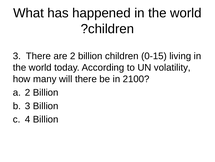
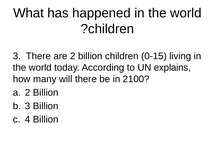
volatility: volatility -> explains (172, 67)
